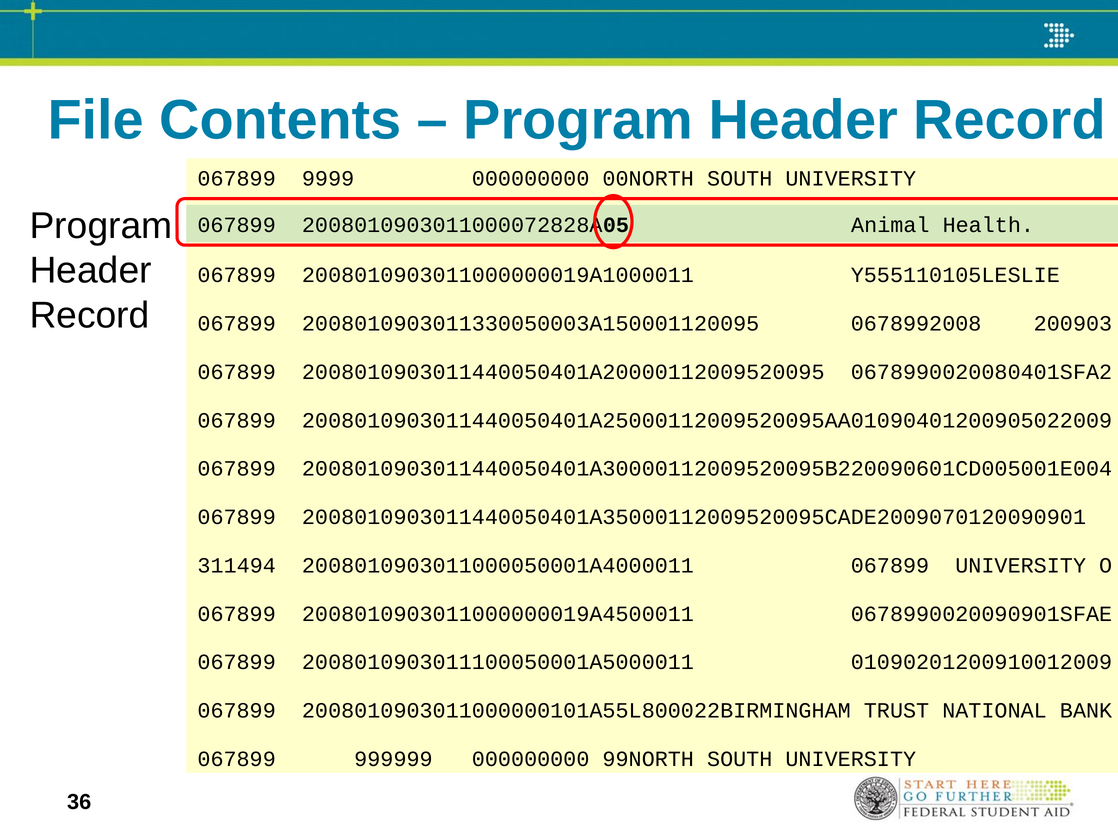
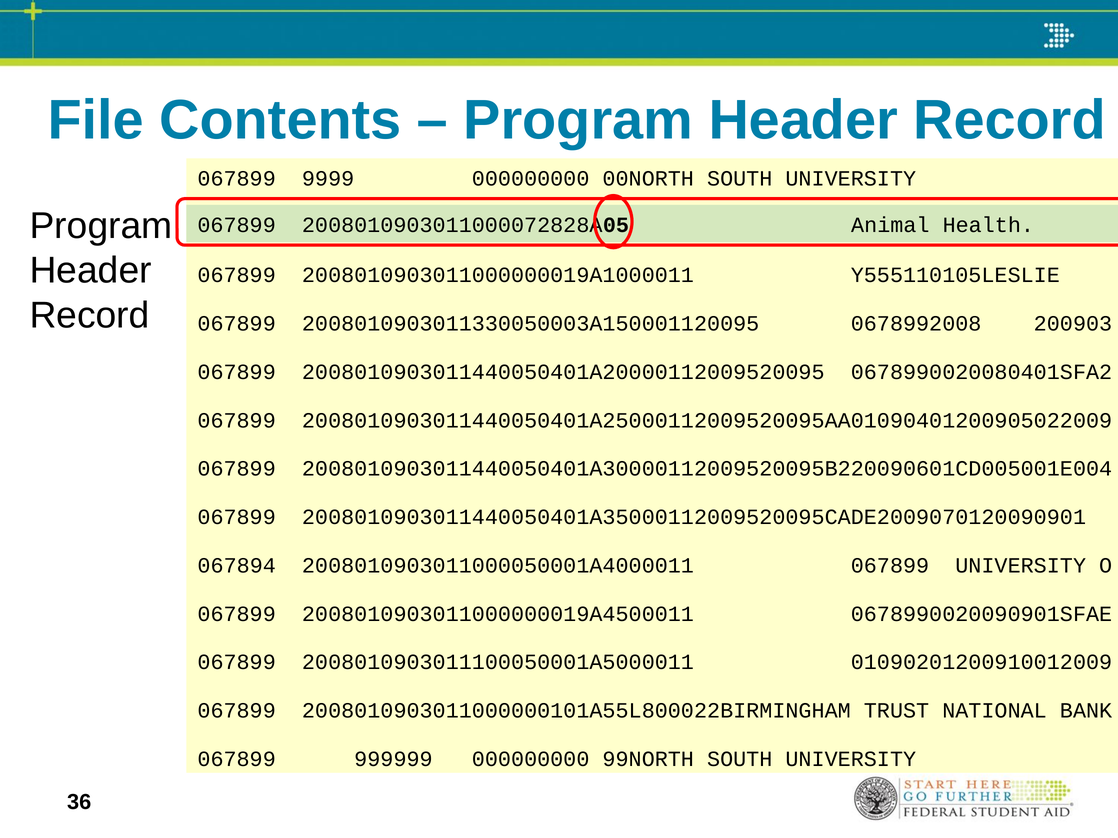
311494: 311494 -> 067894 (237, 566)
